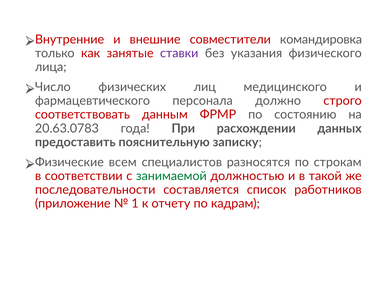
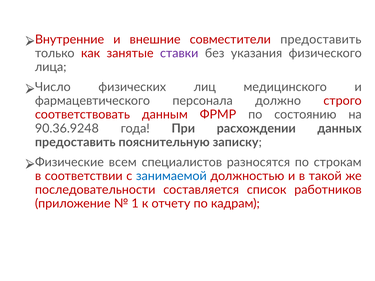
совместители командировка: командировка -> предоставить (321, 39)
20.63.0783: 20.63.0783 -> 90.36.9248 (67, 128)
занимаемой colour: green -> blue (171, 176)
